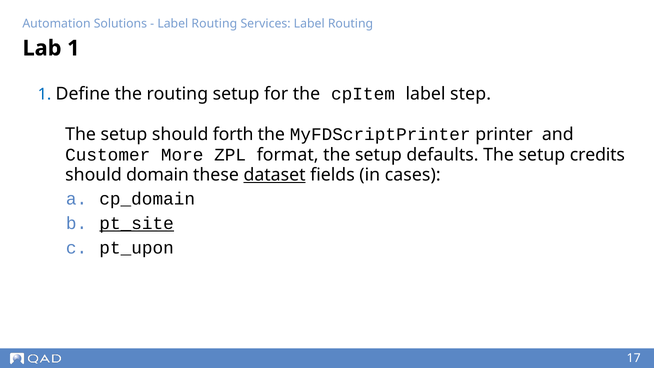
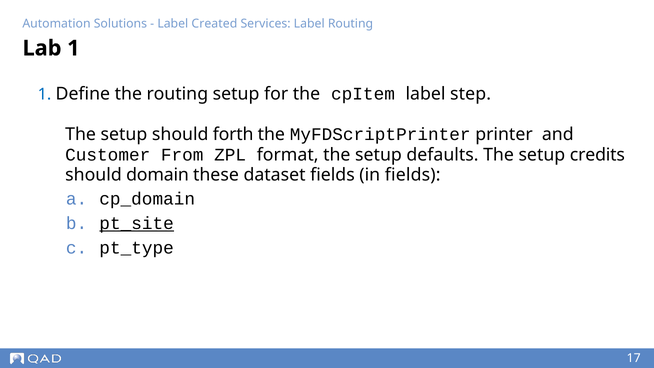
Routing: Routing -> Created (214, 24)
More: More -> From (182, 155)
dataset underline: present -> none (275, 175)
in cases: cases -> fields (413, 175)
pt_upon: pt_upon -> pt_type (137, 248)
